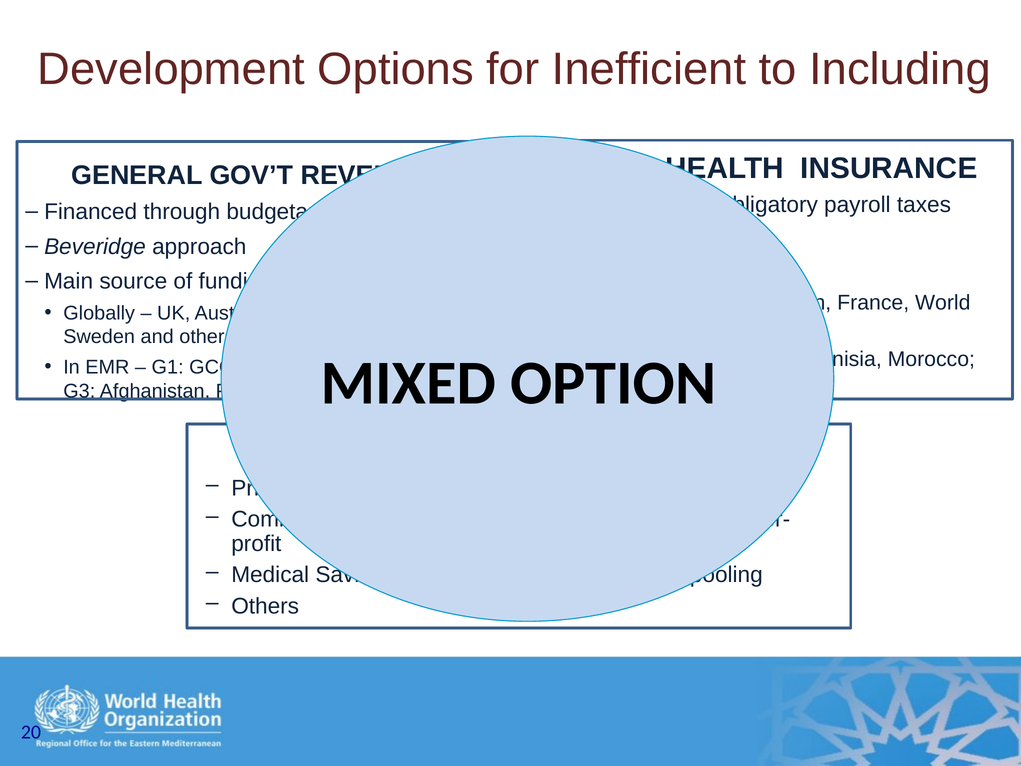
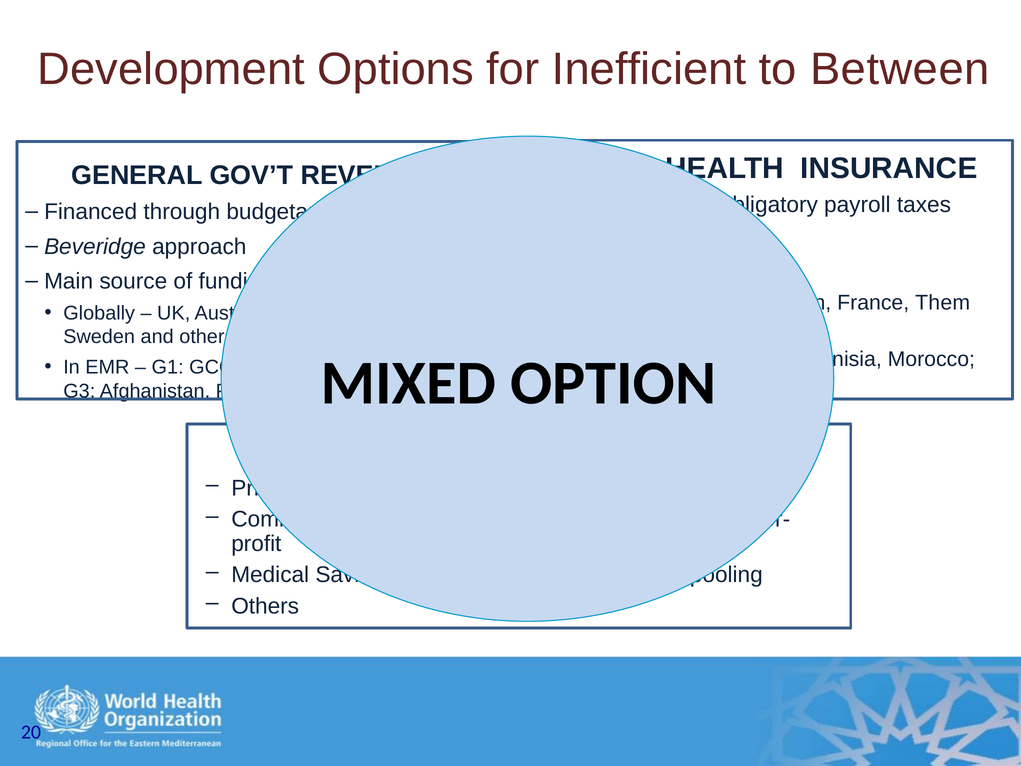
Including: Including -> Between (900, 69)
World: World -> Them (943, 303)
